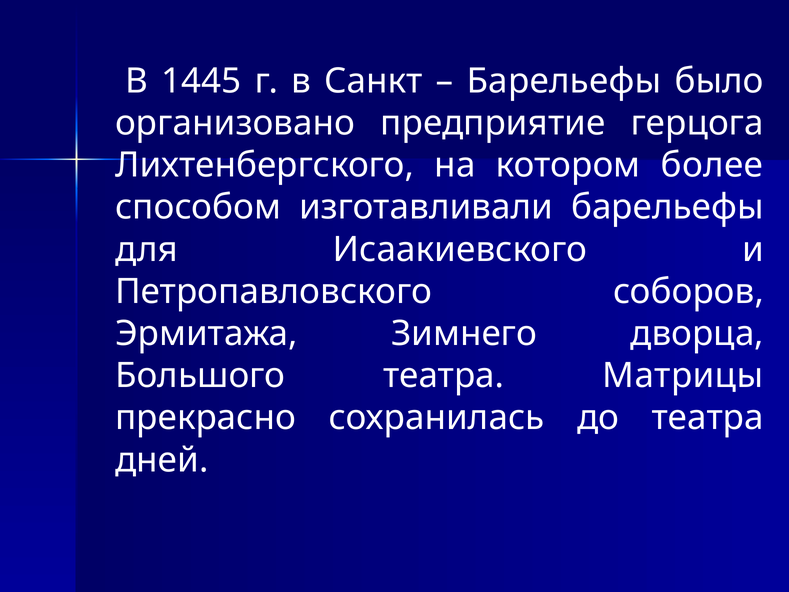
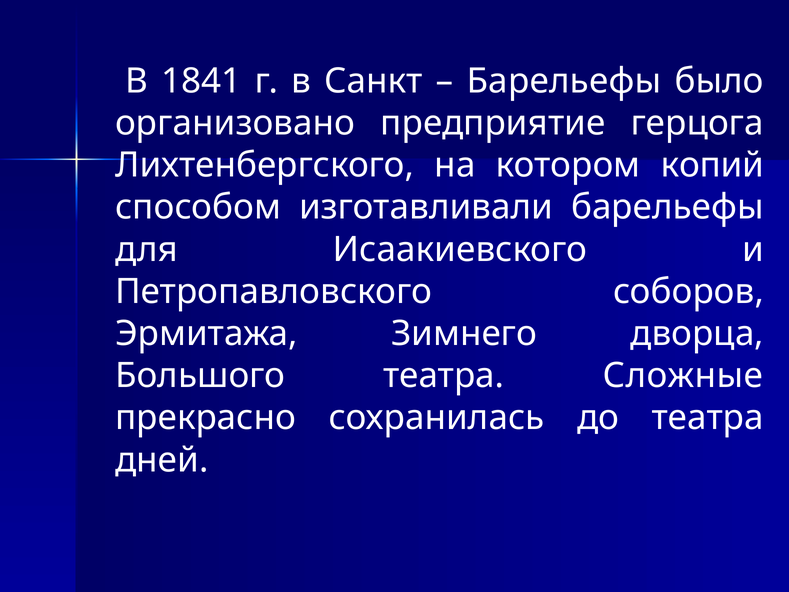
1445: 1445 -> 1841 (201, 81)
более: более -> копий (712, 165)
Матрицы: Матрицы -> Сложные (683, 376)
